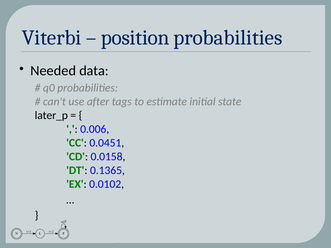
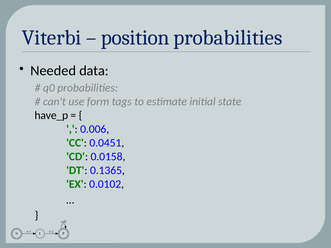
after: after -> form (98, 102)
later_p: later_p -> have_p (51, 115)
